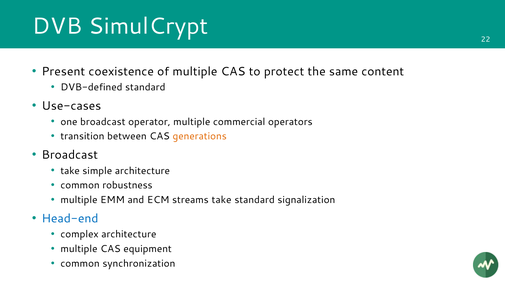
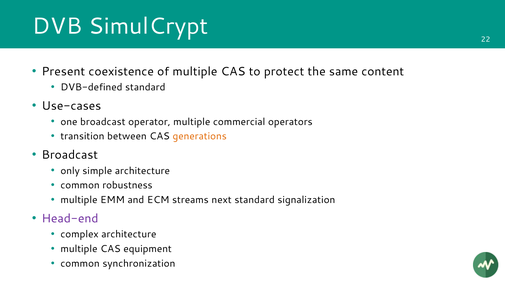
take: take -> only (70, 171)
streams take: take -> next (222, 200)
Head-end colour: blue -> purple (70, 219)
